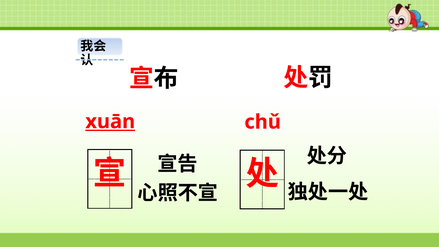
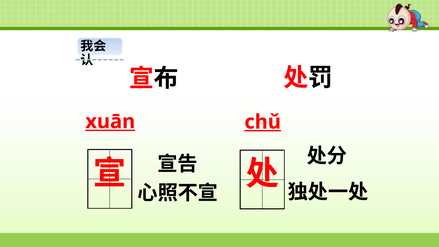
chǔ underline: none -> present (263, 122)
